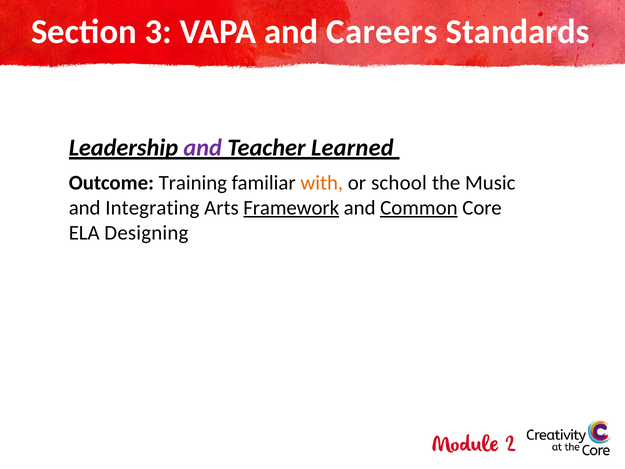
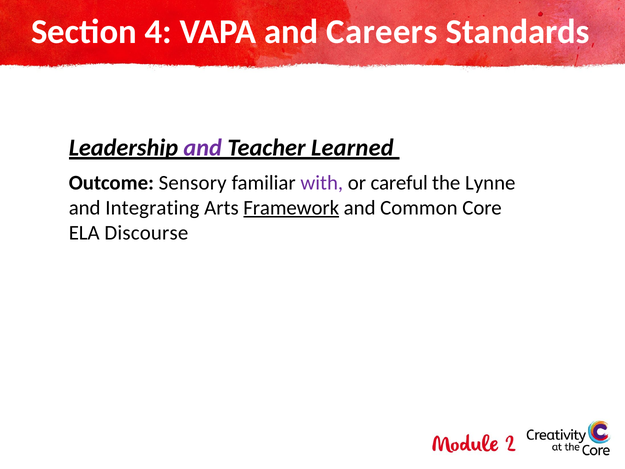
3: 3 -> 4 (158, 32)
Training: Training -> Sensory (193, 183)
with colour: orange -> purple (322, 183)
school: school -> careful (399, 183)
Music: Music -> Lynne (490, 183)
Common underline: present -> none (419, 208)
Designing: Designing -> Discourse (146, 233)
